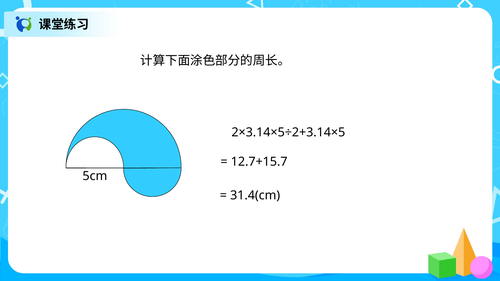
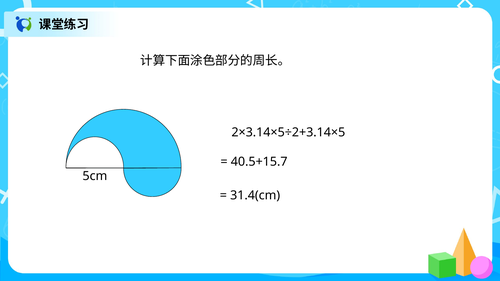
12.7+15.7: 12.7+15.7 -> 40.5+15.7 (259, 162)
